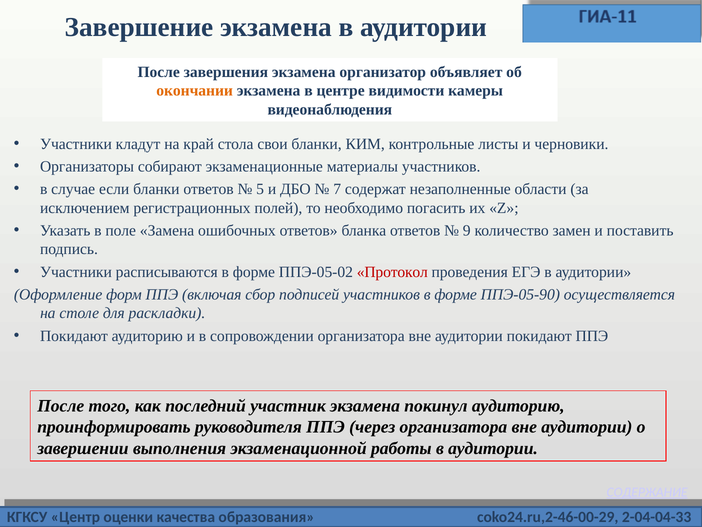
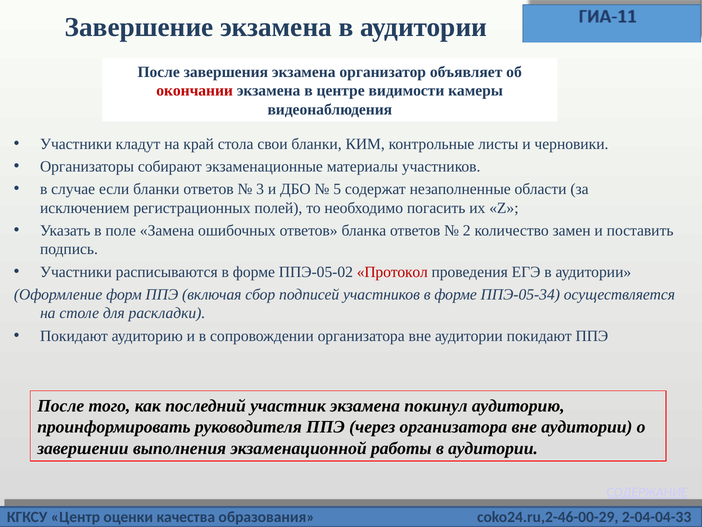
окончании colour: orange -> red (195, 91)
5: 5 -> 3 (260, 189)
7: 7 -> 5 (337, 189)
9: 9 -> 2 (467, 230)
ППЭ-05-90: ППЭ-05-90 -> ППЭ-05-34 (520, 294)
